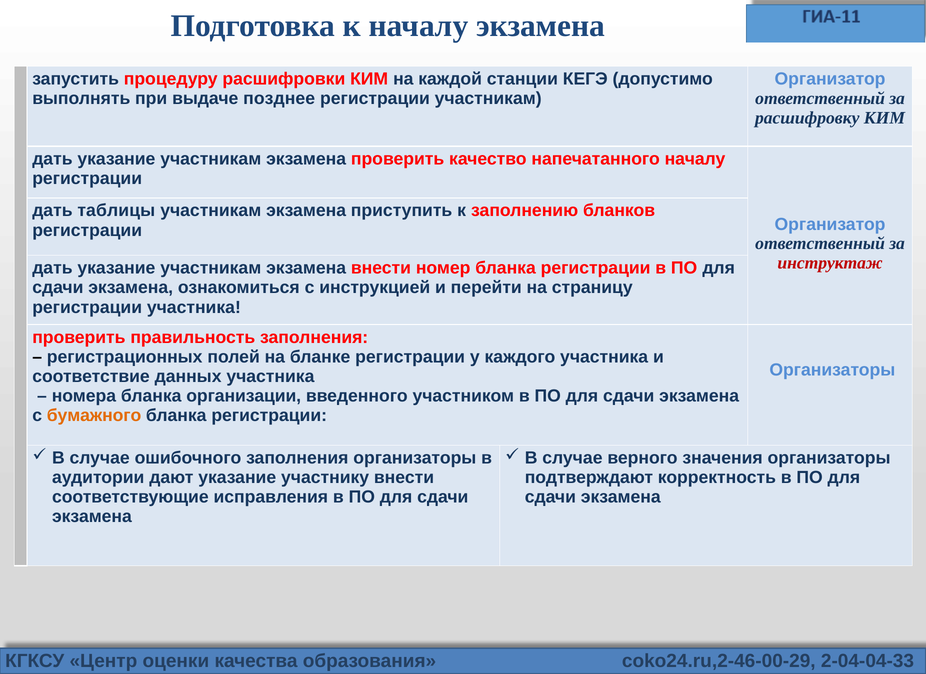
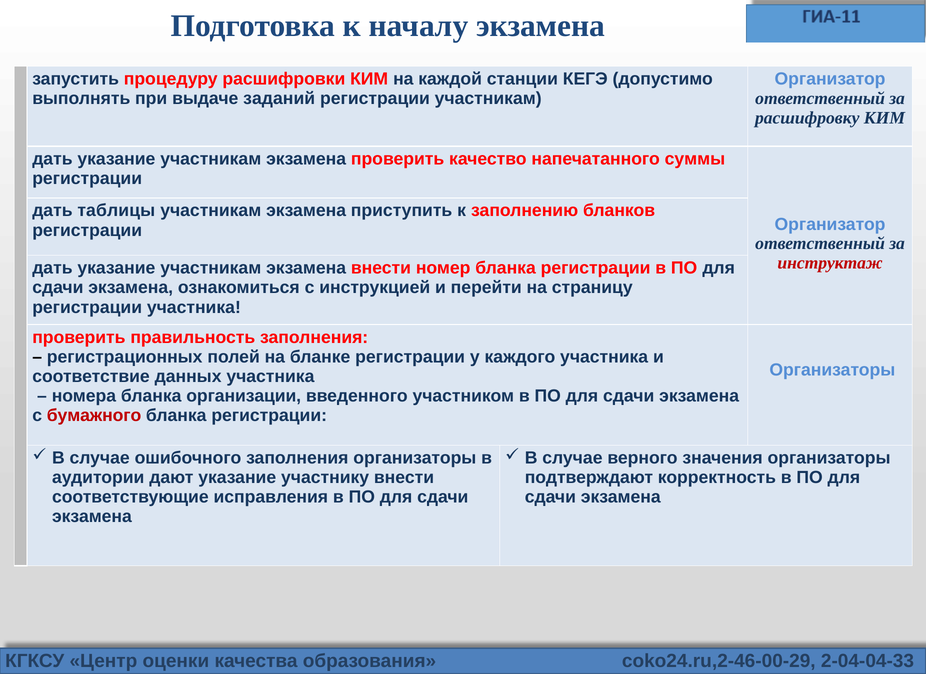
позднее: позднее -> заданий (279, 99)
напечатанного началу: началу -> суммы (695, 159)
бумажного colour: orange -> red (94, 416)
